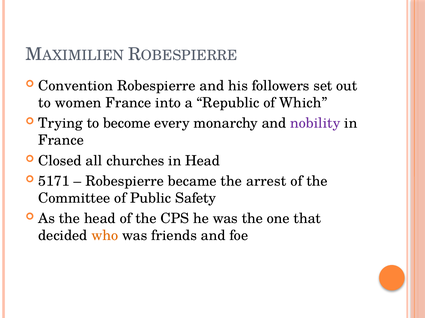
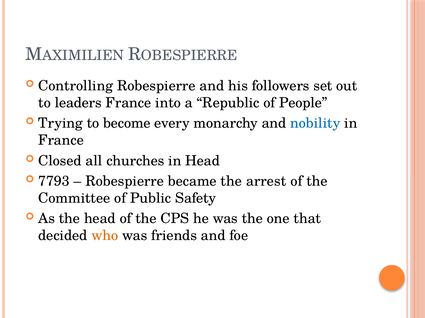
Convention: Convention -> Controlling (76, 86)
women: women -> leaders (78, 103)
Which: Which -> People (303, 103)
nobility colour: purple -> blue (315, 124)
5171: 5171 -> 7793 (54, 182)
